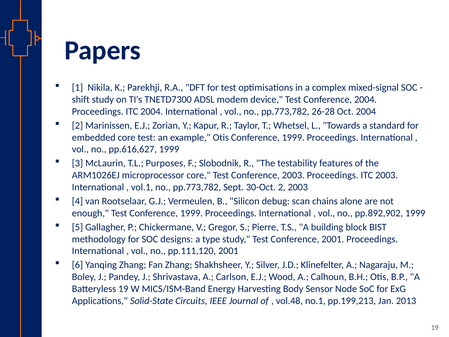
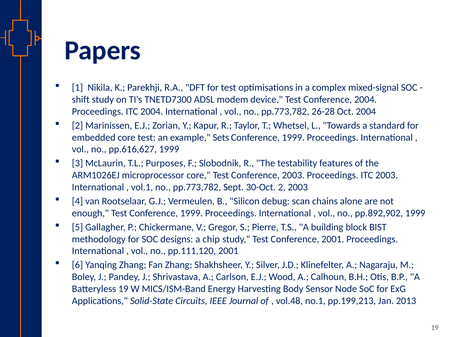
example Otis: Otis -> Sets (221, 137)
type: type -> chip (211, 239)
